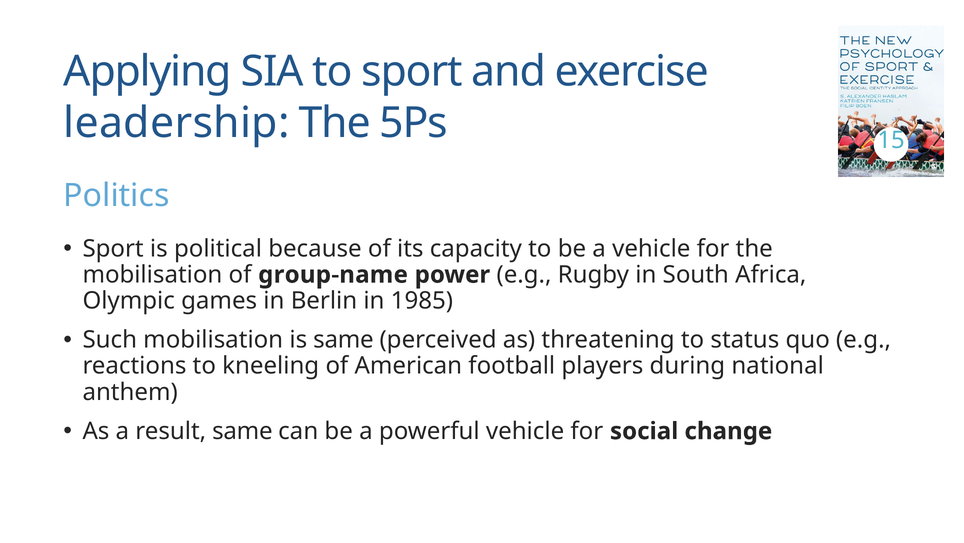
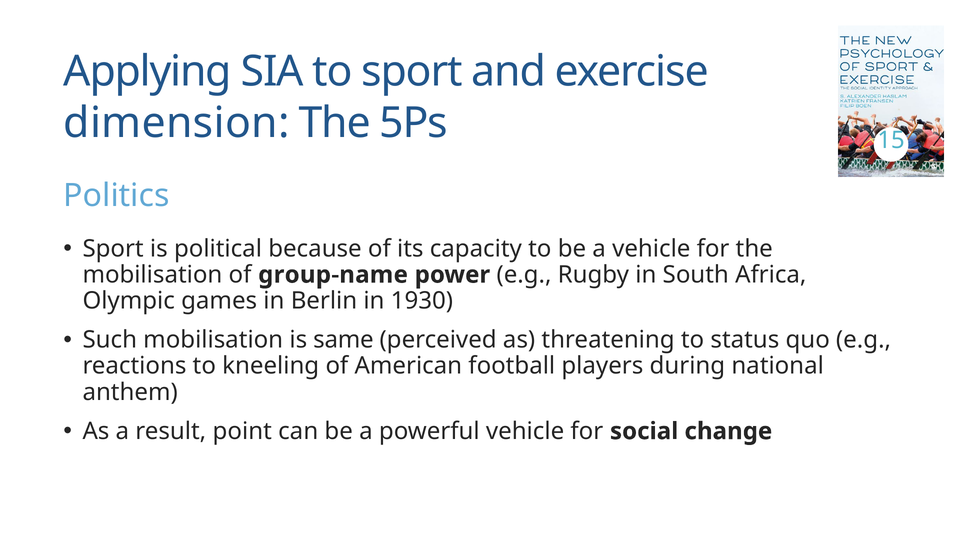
leadership: leadership -> dimension (176, 123)
1985: 1985 -> 1930 (422, 300)
result same: same -> point (242, 431)
